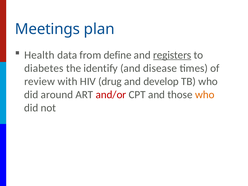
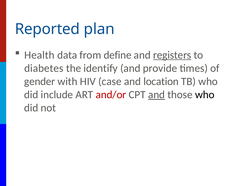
Meetings: Meetings -> Reported (47, 29)
disease: disease -> provide (160, 68)
review: review -> gender (40, 81)
drug: drug -> case (110, 81)
develop: develop -> location (161, 81)
around: around -> include (57, 95)
and underline: none -> present (157, 95)
who colour: orange -> black (205, 95)
